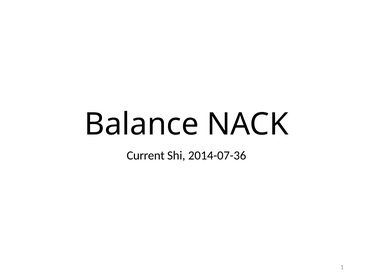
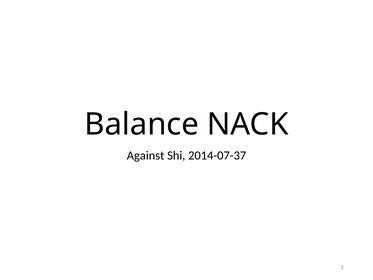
Current: Current -> Against (146, 155)
2014-07-36: 2014-07-36 -> 2014-07-37 (217, 155)
